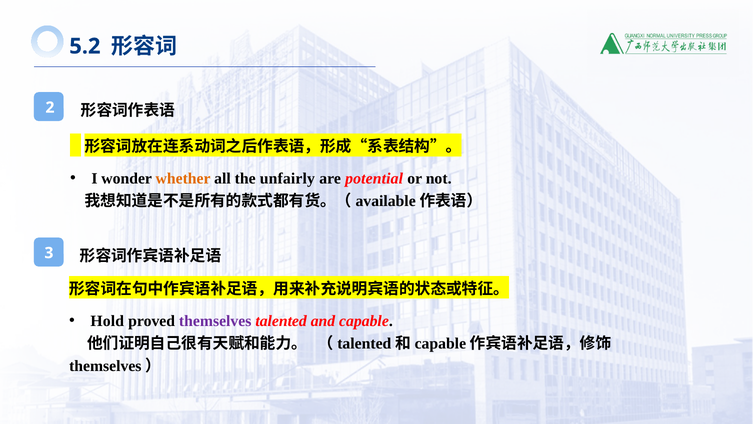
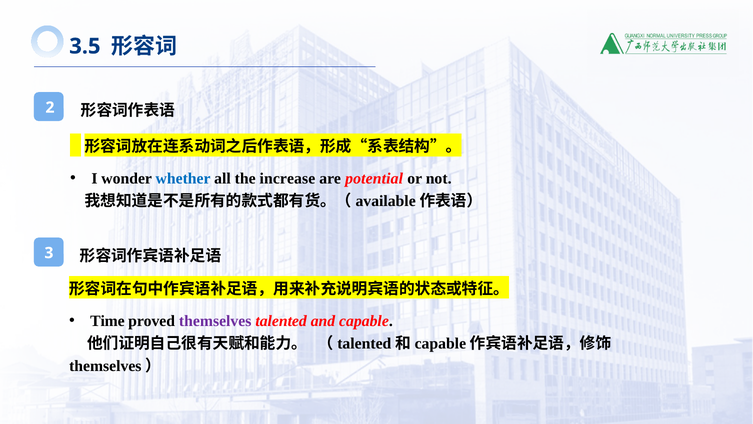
5.2: 5.2 -> 3.5 (85, 46)
whether colour: orange -> blue (183, 178)
unfairly: unfairly -> increase (287, 178)
Hold: Hold -> Time (107, 321)
